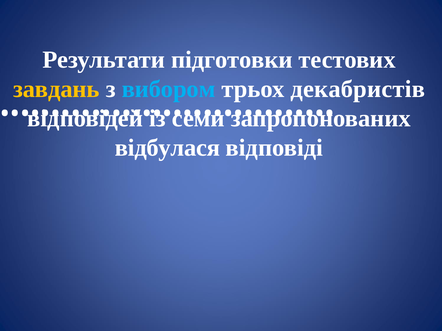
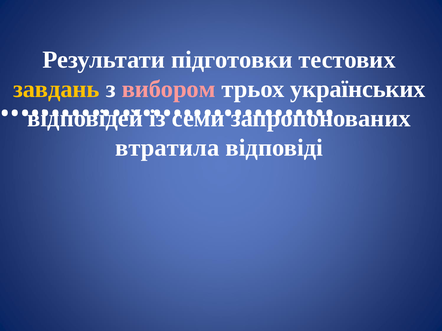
вибором colour: light blue -> pink (169, 89)
декабристів: декабристів -> українських (358, 89)
відбулася: відбулася -> втратила (167, 148)
